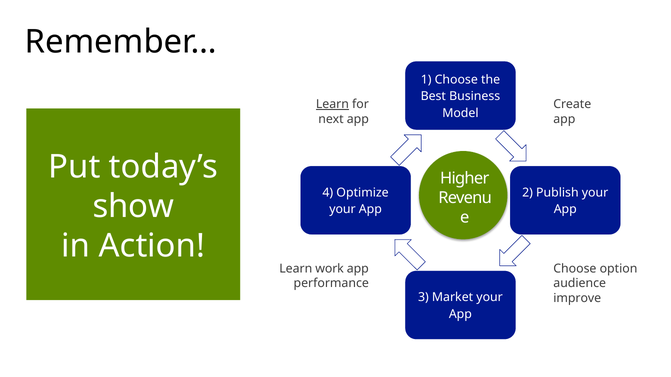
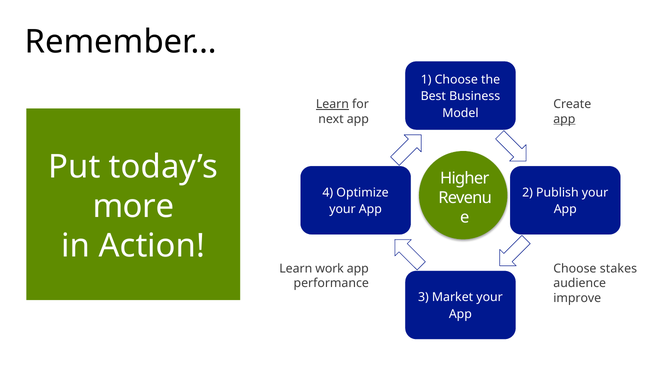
app underline: none -> present (564, 119)
show: show -> more (133, 207)
option: option -> stakes (618, 269)
